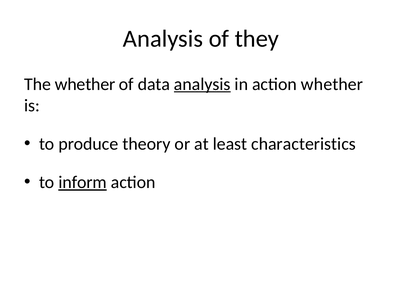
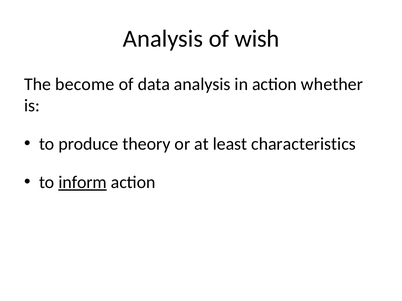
they: they -> wish (257, 39)
The whether: whether -> become (85, 84)
analysis underline: present -> none (202, 84)
